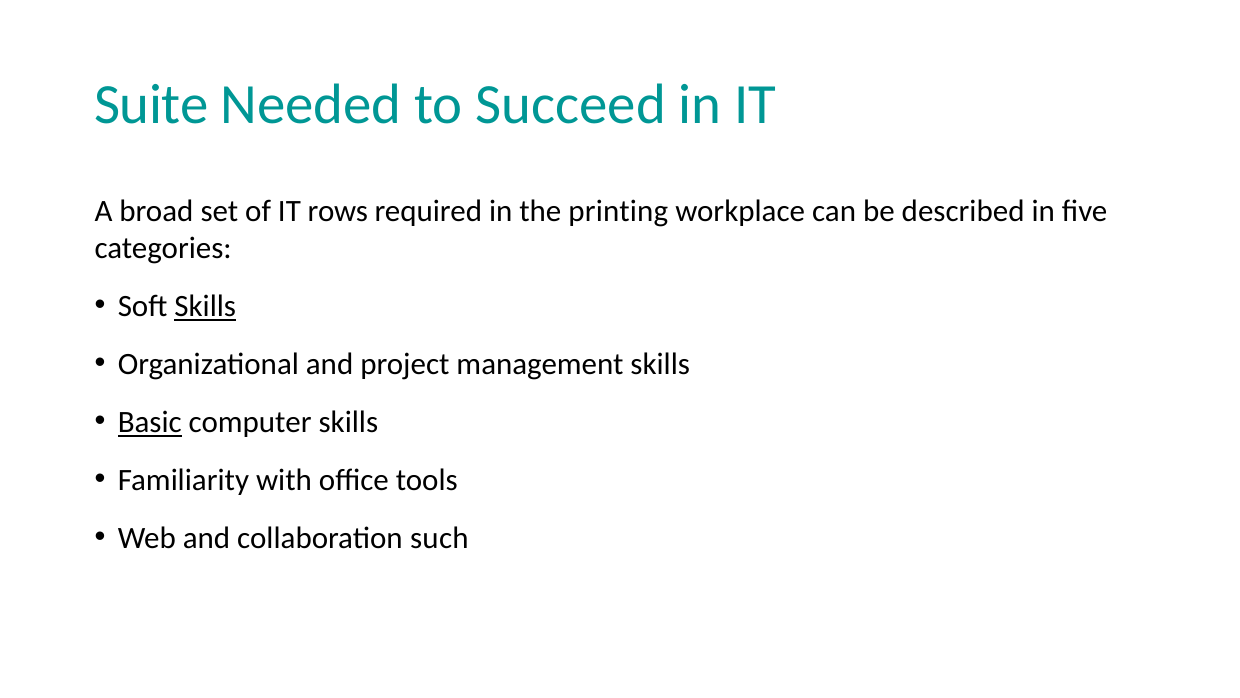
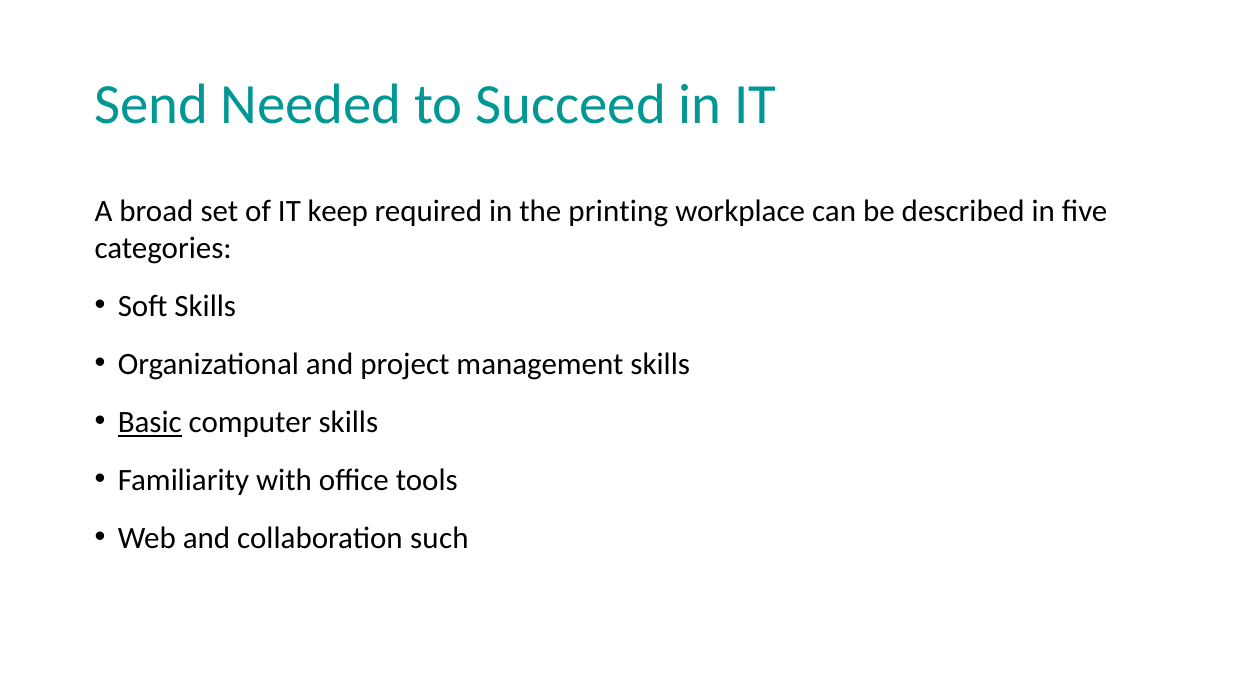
Suite: Suite -> Send (151, 104)
rows: rows -> keep (338, 211)
Skills underline: present -> none (205, 306)
